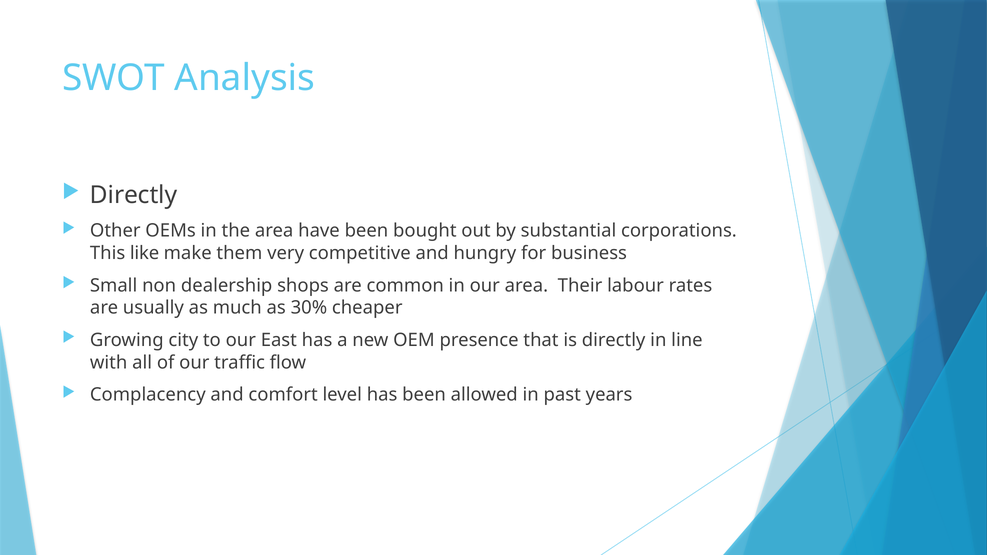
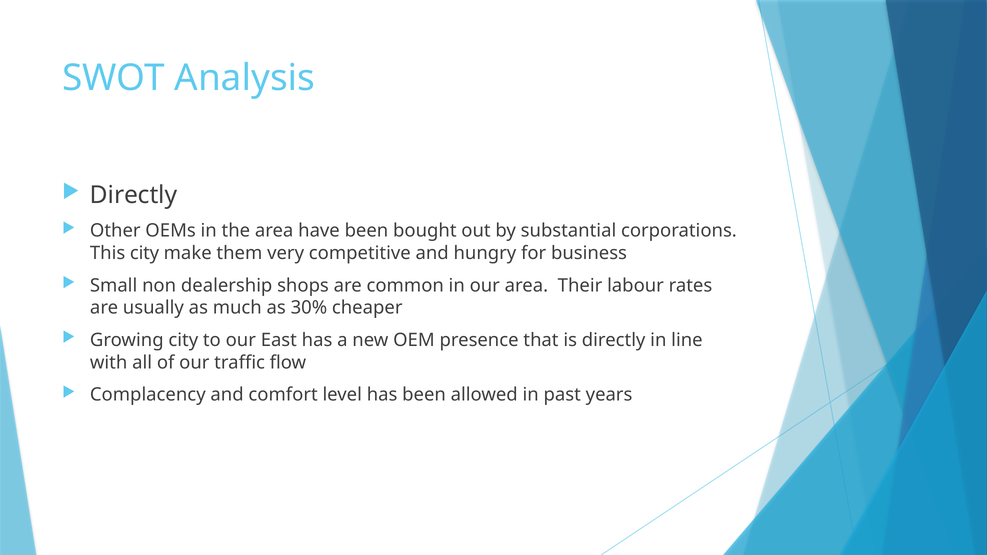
This like: like -> city (145, 253)
